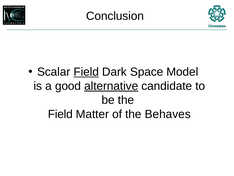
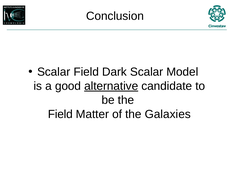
Field underline: present -> none (86, 72)
Dark Space: Space -> Scalar (147, 72)
Behaves: Behaves -> Galaxies (168, 114)
